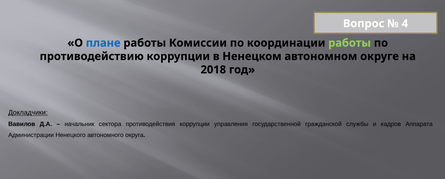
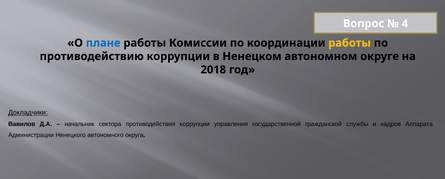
работы colour: light green -> yellow (350, 43)
